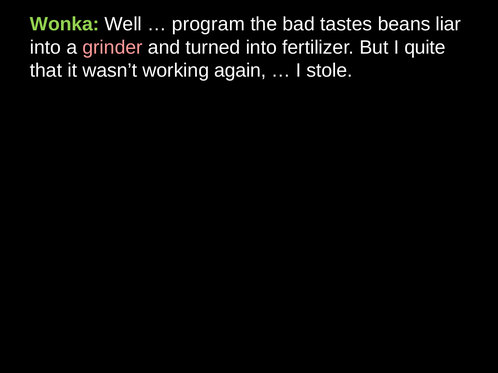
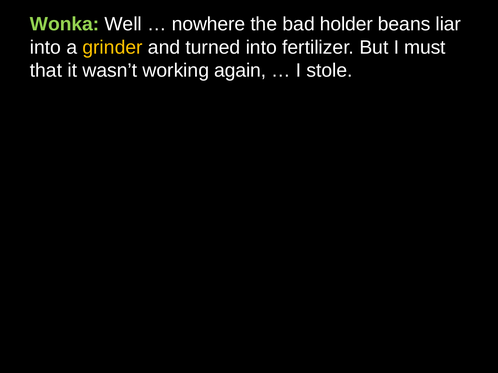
program: program -> nowhere (209, 24)
tastes: tastes -> holder (346, 24)
grinder colour: pink -> yellow (113, 47)
quite: quite -> must (425, 47)
